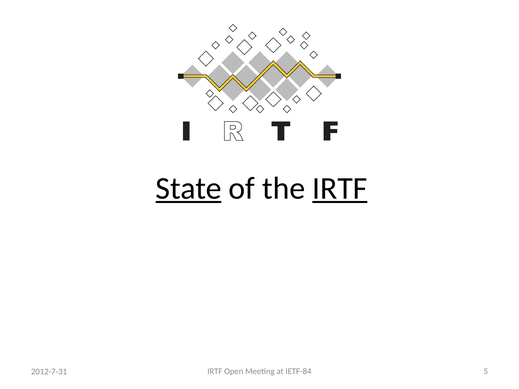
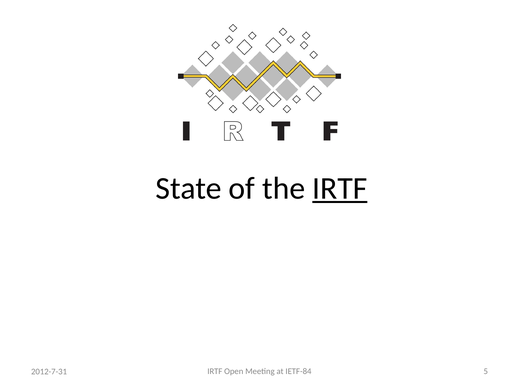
State underline: present -> none (189, 188)
